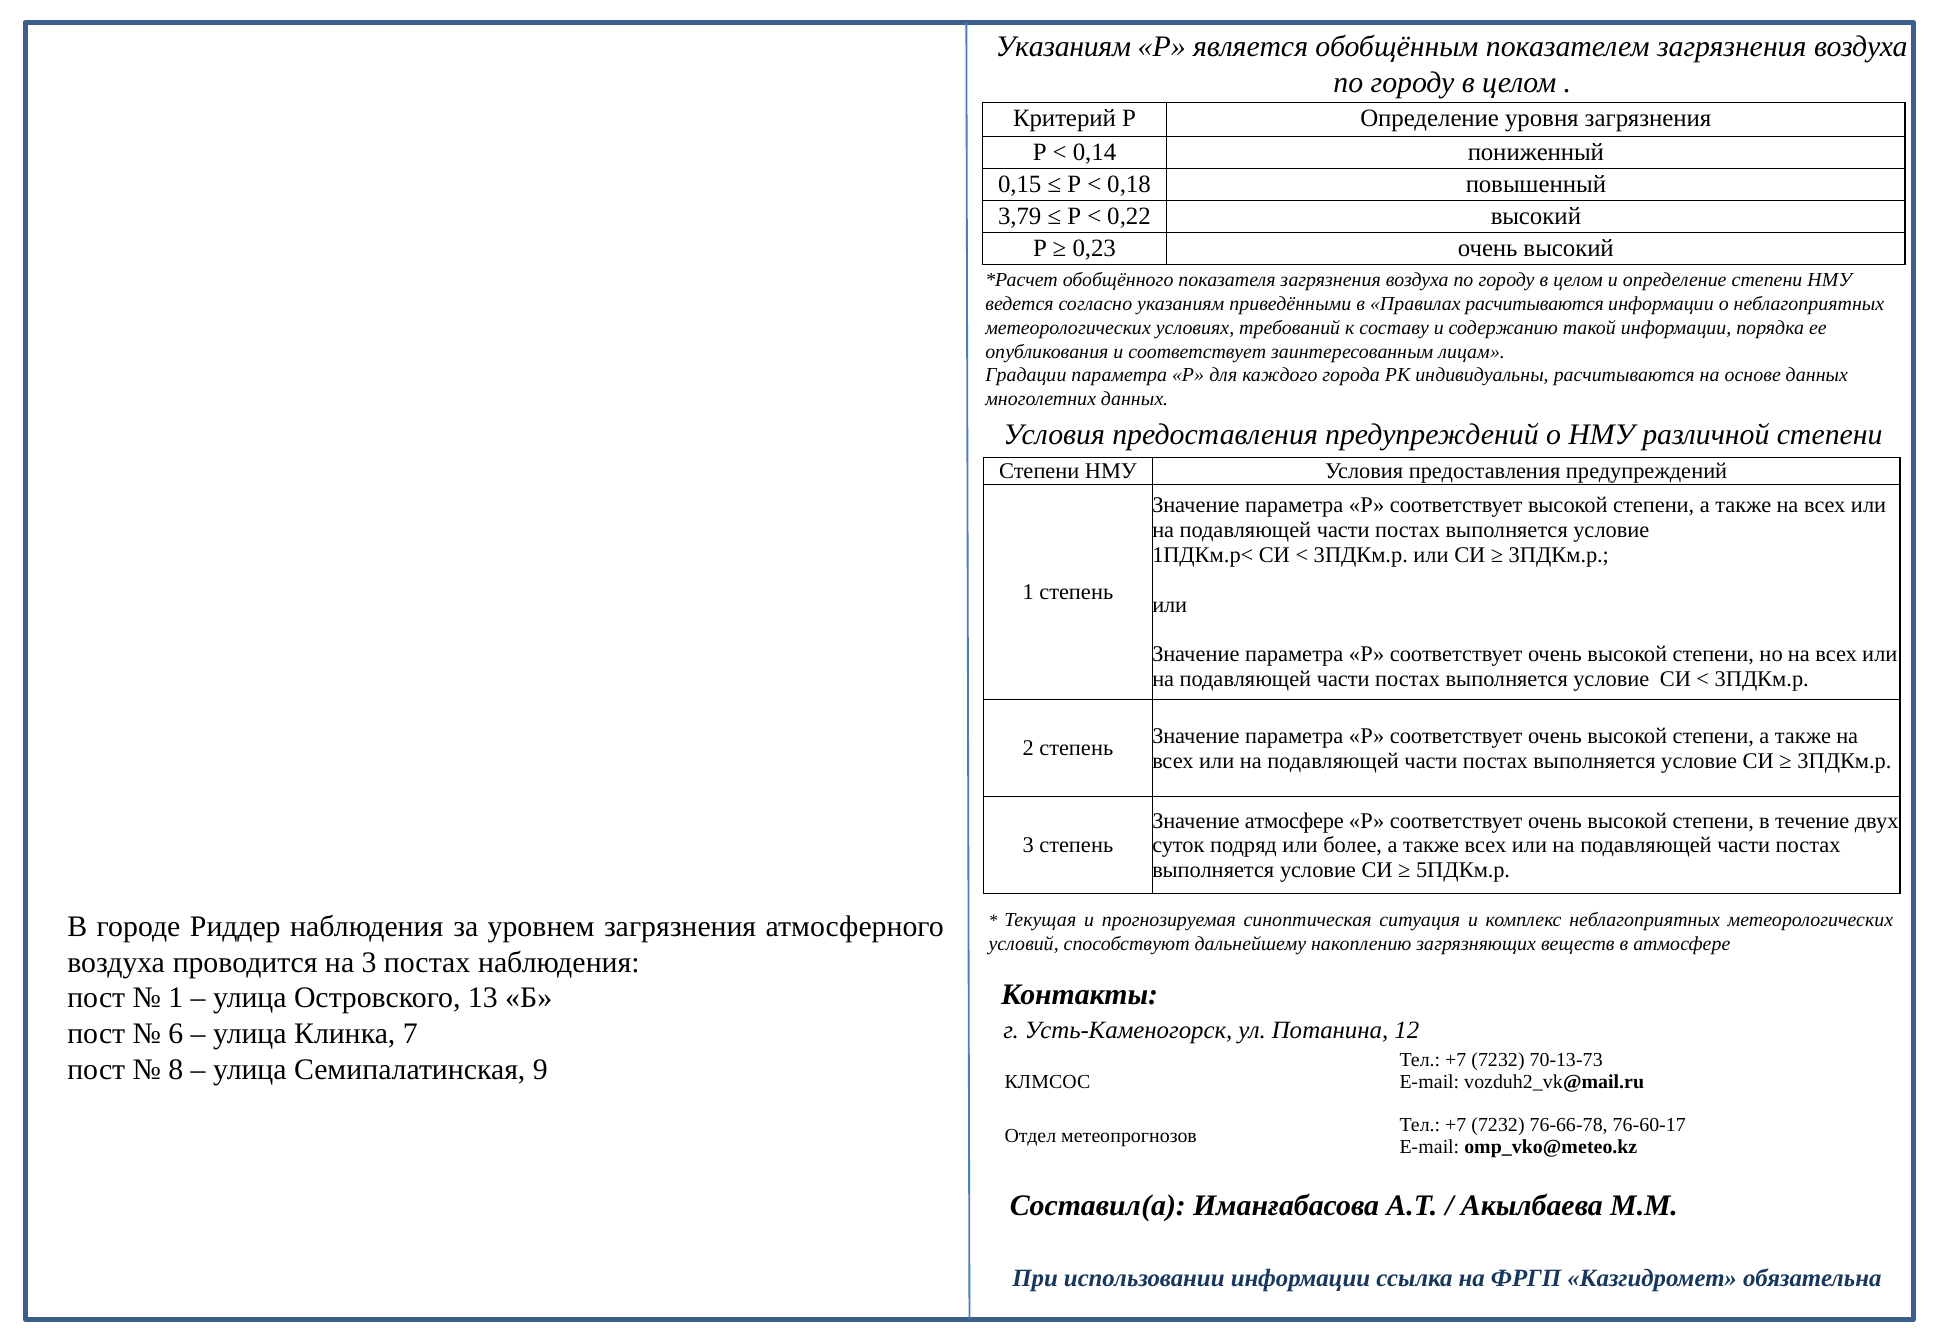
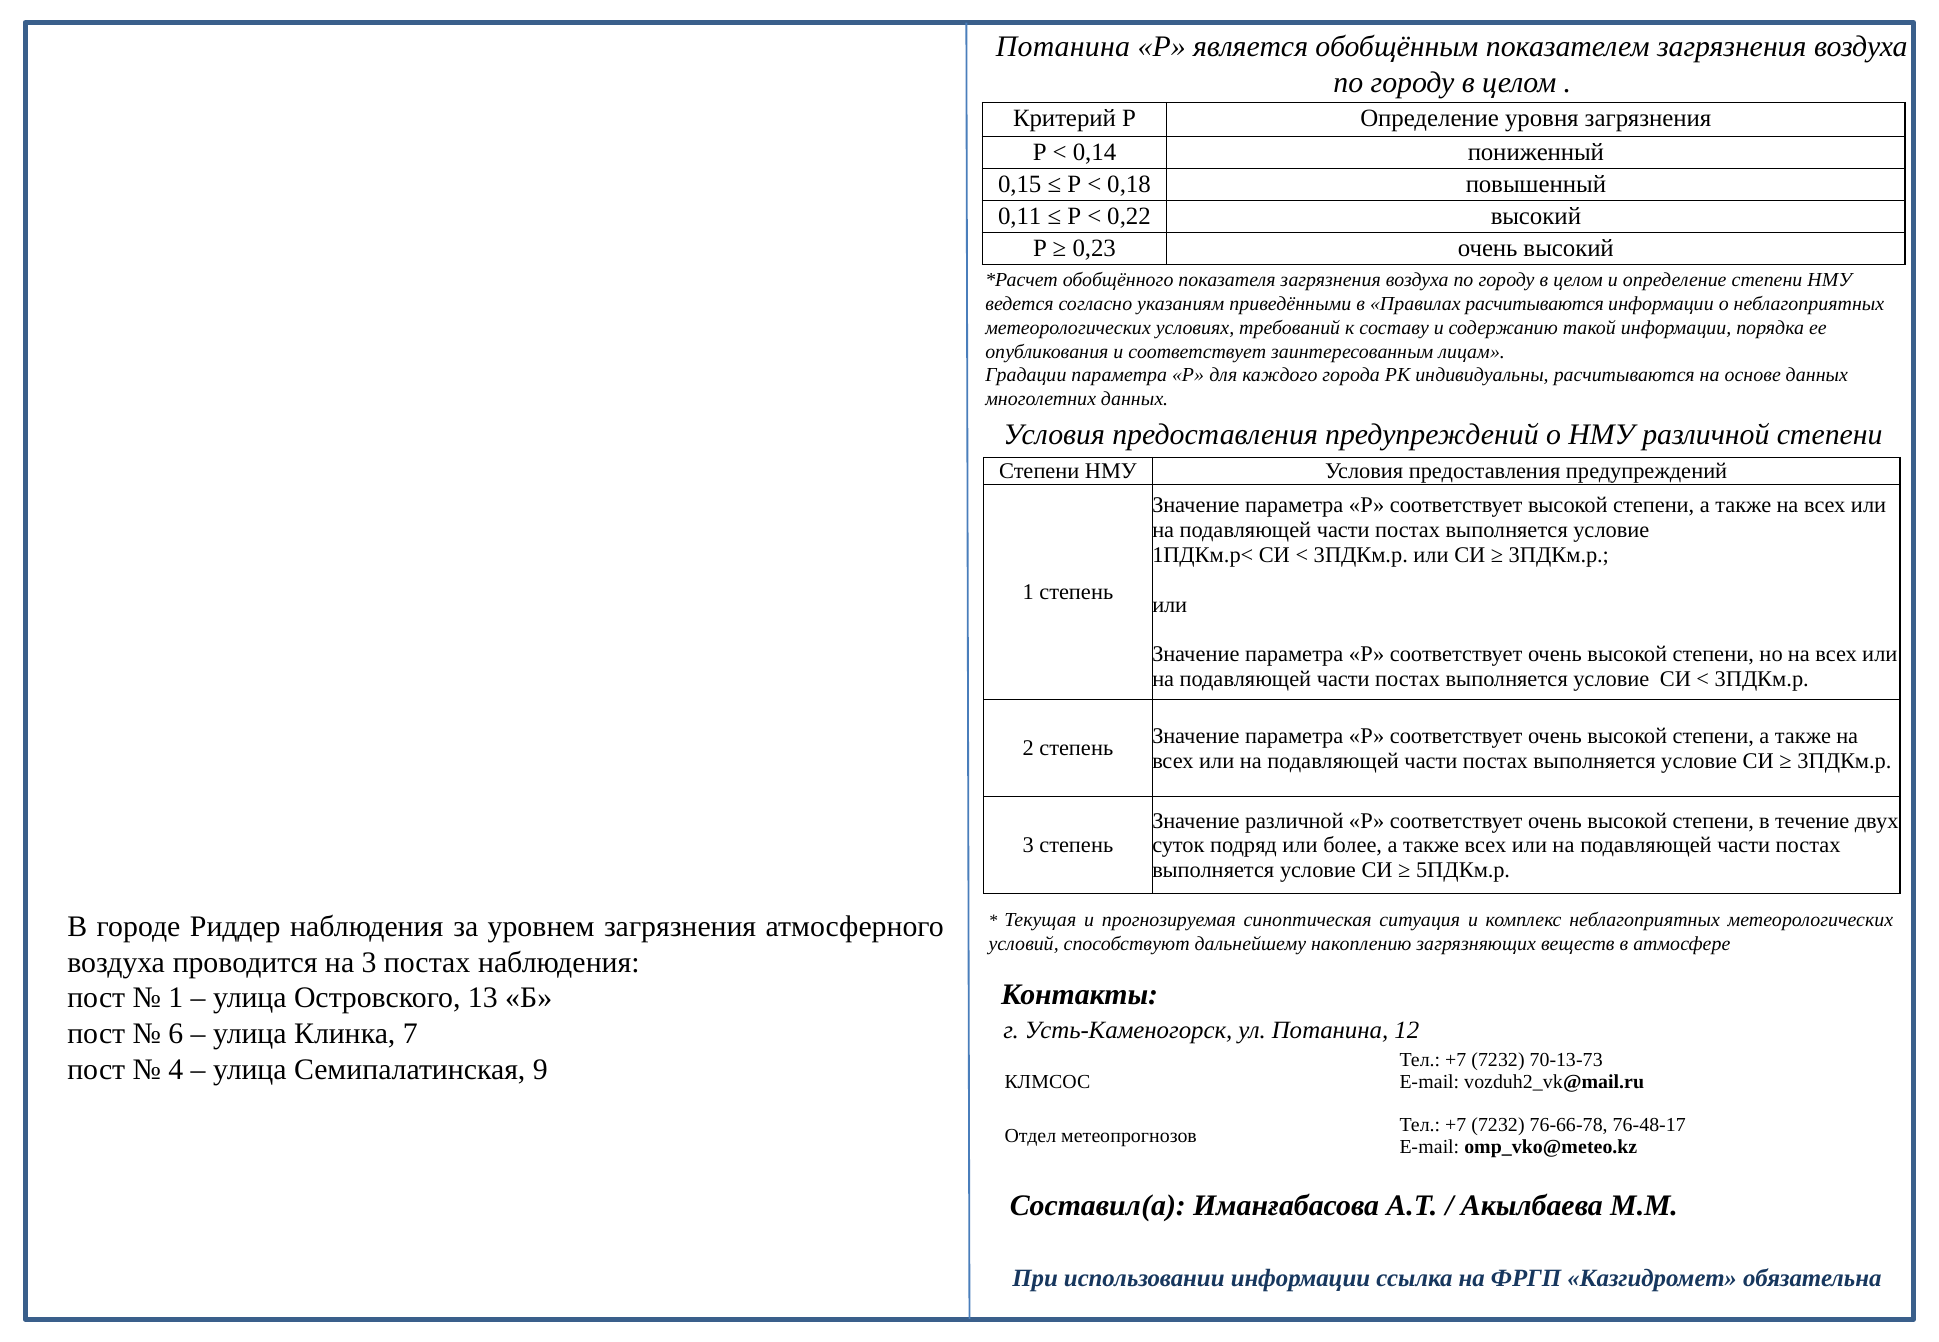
Указаниям: Указаниям -> Потанина (1063, 47)
3,79: 3,79 -> 0,11 (1020, 217)
Значение атмосфере: атмосфере -> различной (1294, 821)
8: 8 -> 4 (176, 1070)
76-60-17: 76-60-17 -> 76-48-17 (1649, 1126)
